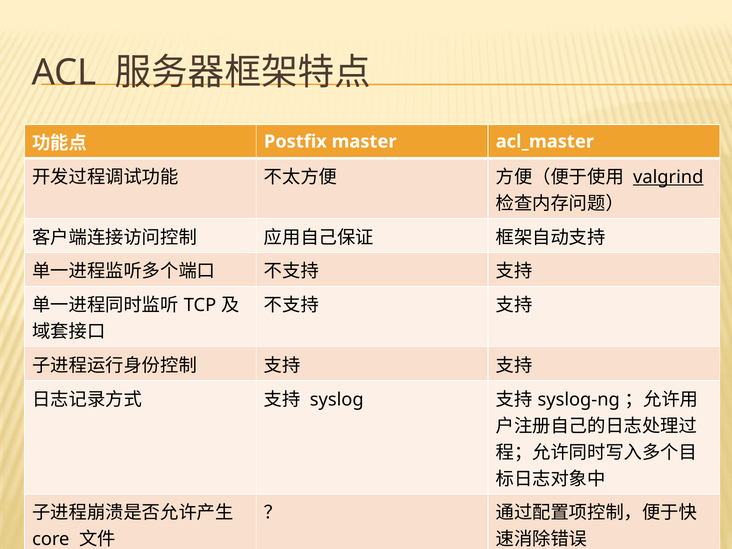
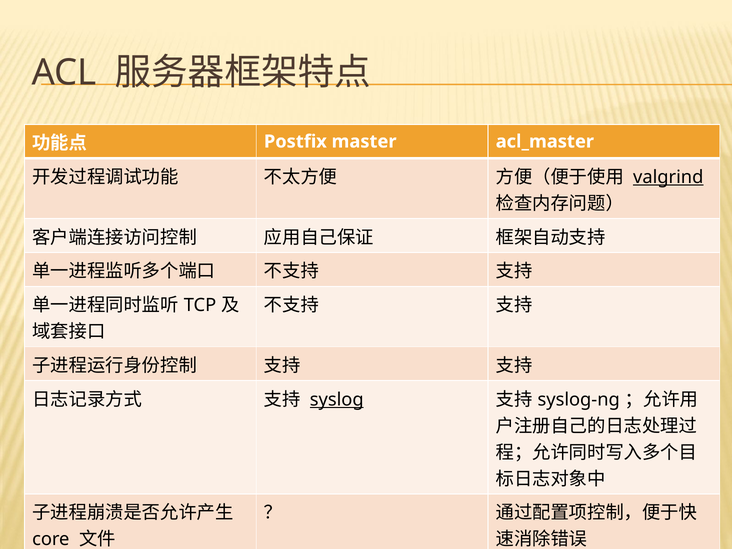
syslog underline: none -> present (337, 399)
